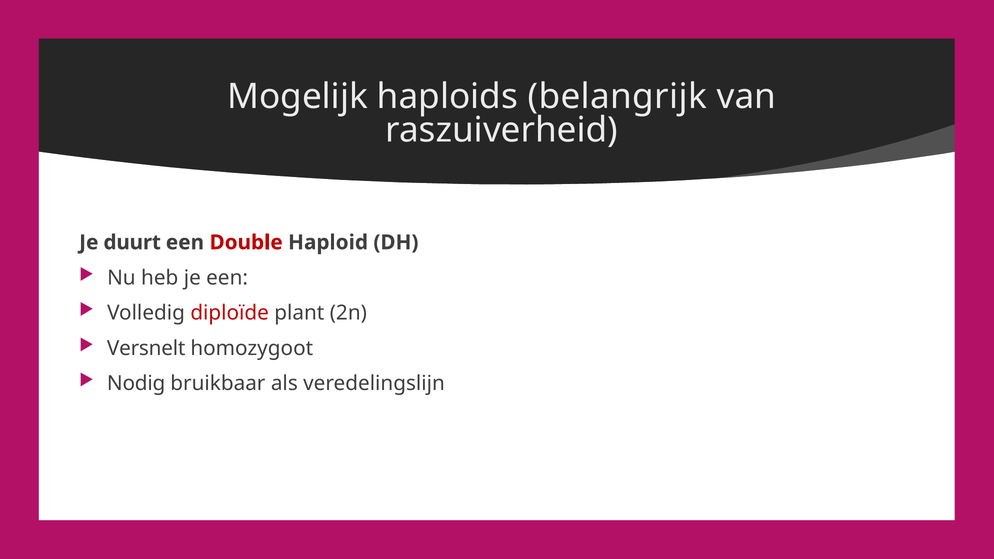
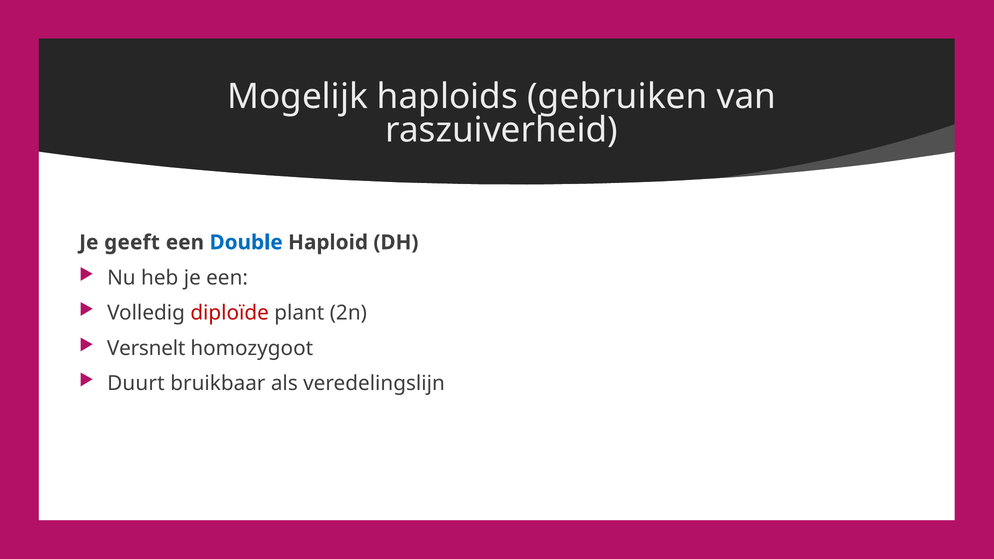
belangrijk: belangrijk -> gebruiken (617, 97)
duurt: duurt -> geeft (132, 242)
Double colour: red -> blue (246, 242)
Nodig: Nodig -> Duurt (136, 383)
